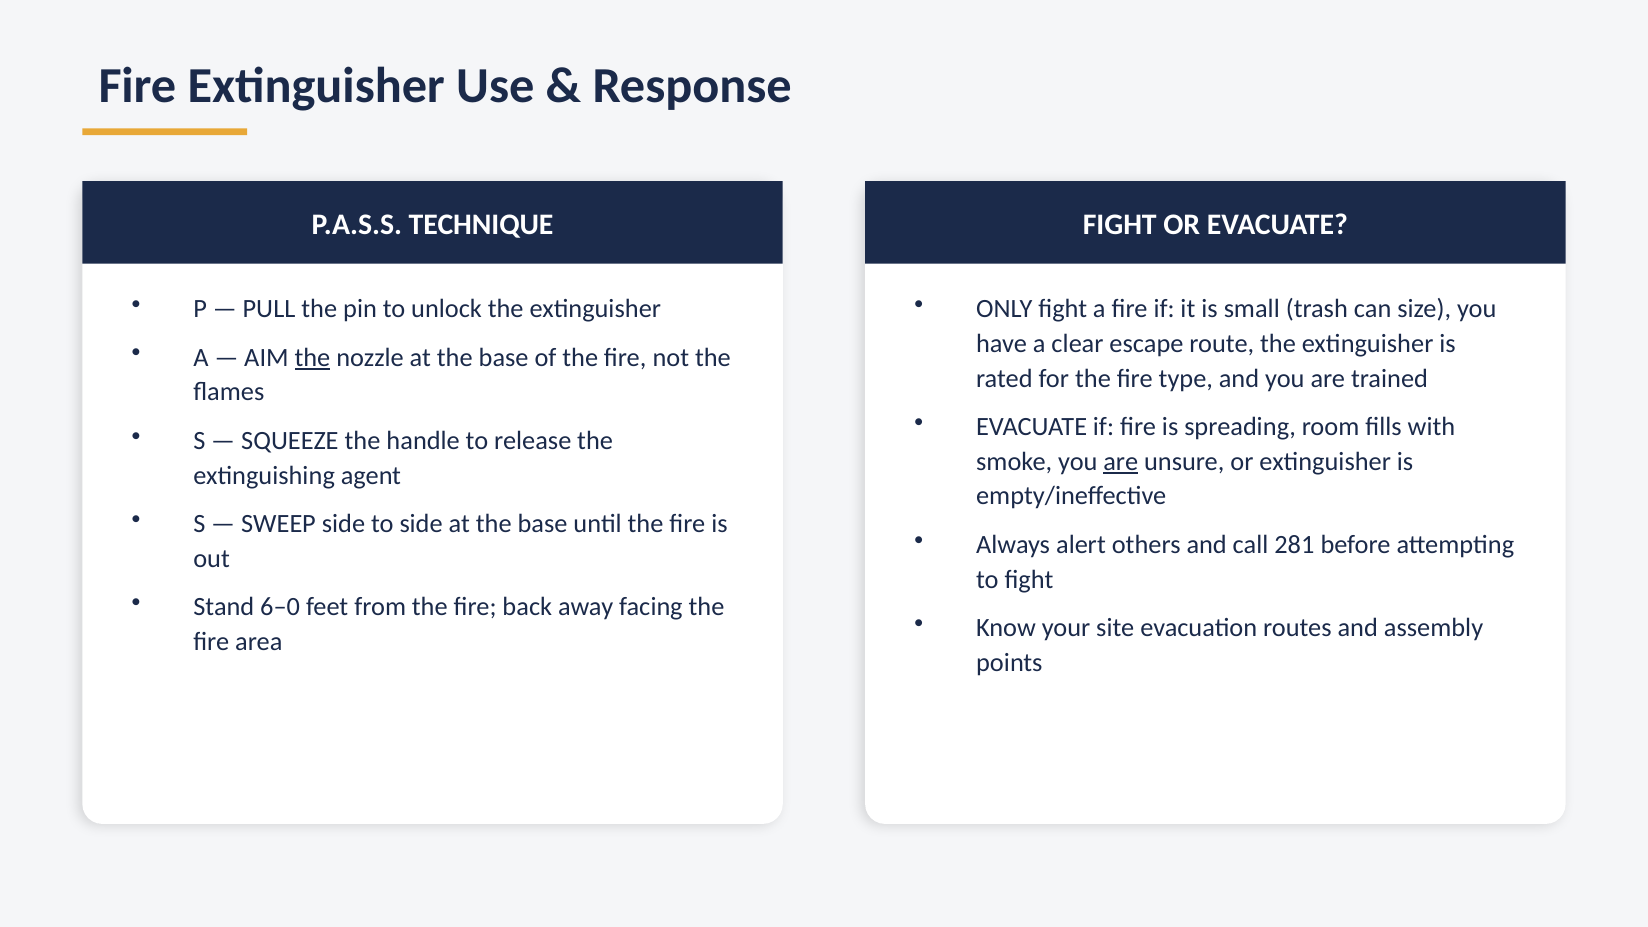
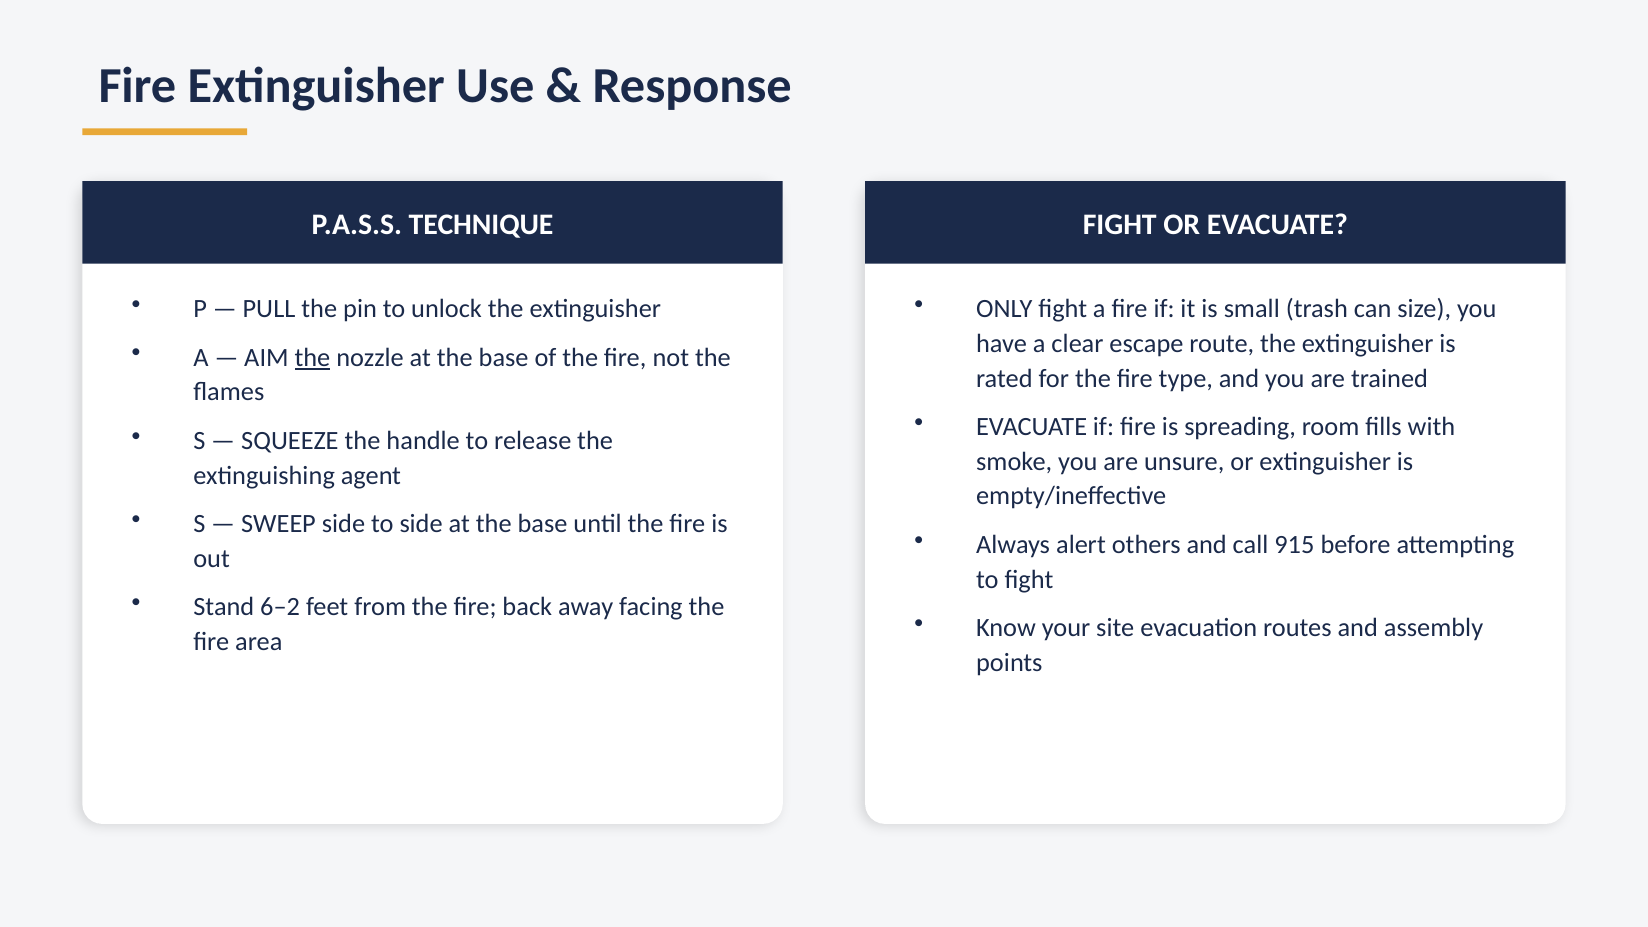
are underline: present -> none (1121, 462)
281: 281 -> 915 (1294, 545)
6–0: 6–0 -> 6–2 (280, 607)
